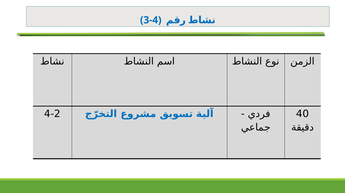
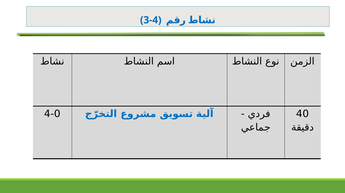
4-2: 4-2 -> 4-0 (52, 114)
